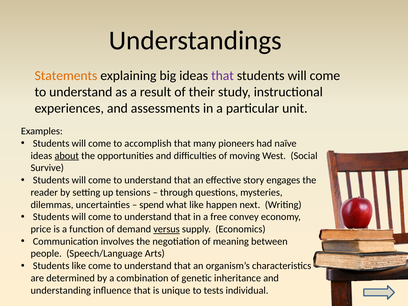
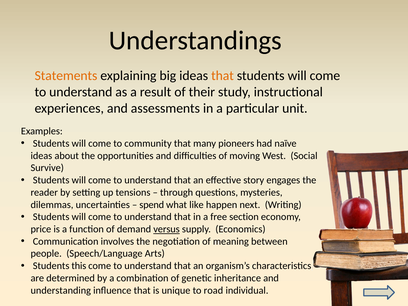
that colour: purple -> orange (222, 76)
accomplish: accomplish -> community (148, 143)
about underline: present -> none (67, 156)
convey: convey -> section (244, 217)
Students like: like -> this (79, 266)
tests: tests -> road (213, 290)
